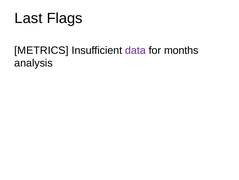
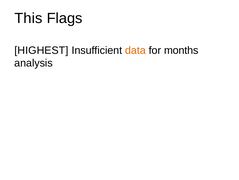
Last: Last -> This (28, 18)
METRICS: METRICS -> HIGHEST (41, 50)
data colour: purple -> orange (135, 50)
